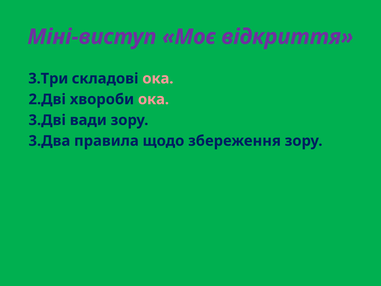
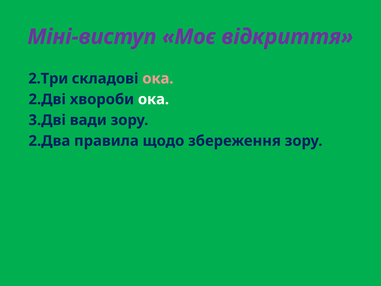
3.Три: 3.Три -> 2.Три (48, 78)
ока colour: pink -> white (153, 99)
3.Два: 3.Два -> 2.Два (49, 141)
